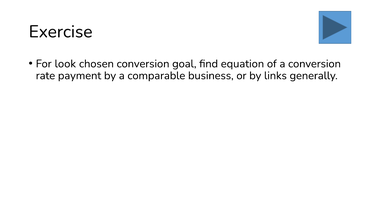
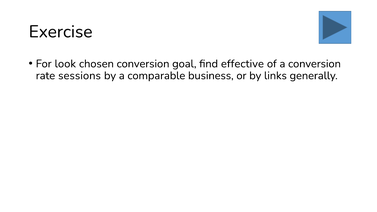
equation: equation -> effective (242, 64)
payment: payment -> sessions (80, 76)
